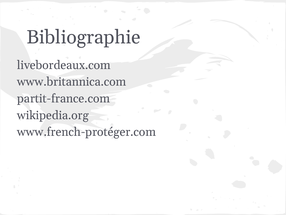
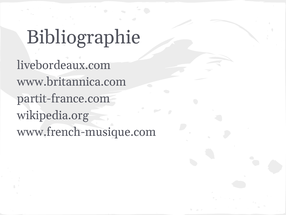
www.french-protéger.com: www.french-protéger.com -> www.french-musique.com (87, 132)
